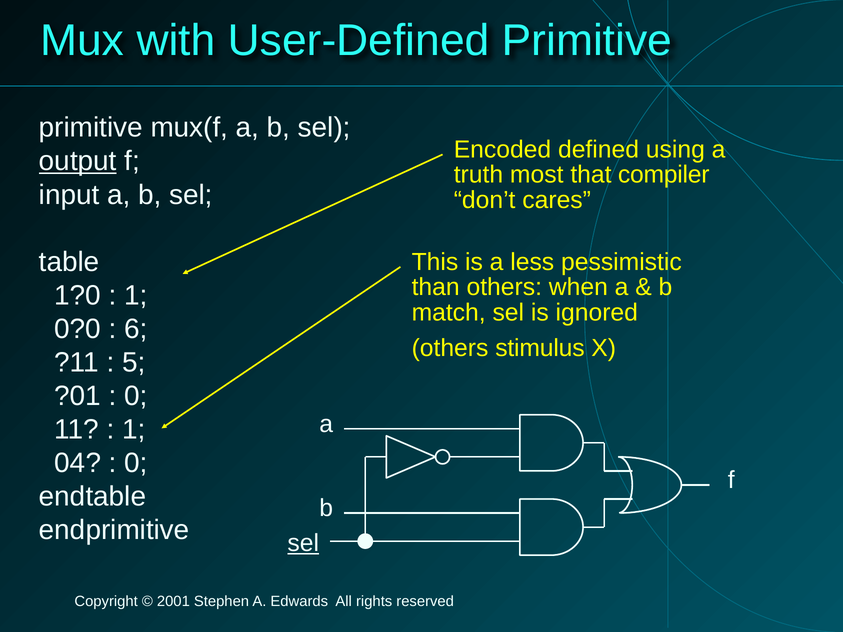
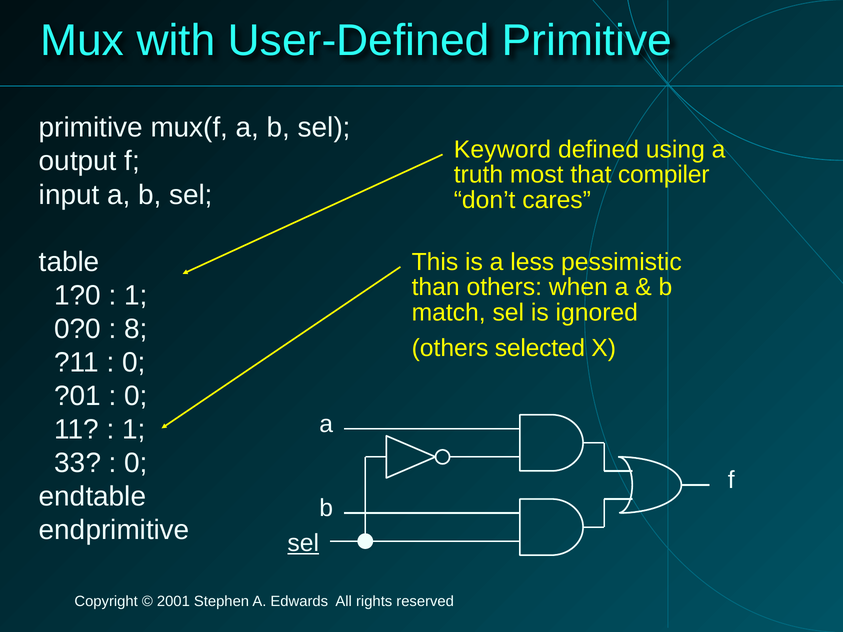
Encoded: Encoded -> Keyword (502, 150)
output underline: present -> none (78, 161)
6: 6 -> 8 (136, 329)
stimulus: stimulus -> selected (540, 348)
5: 5 -> 0 (134, 363)
04: 04 -> 33 (78, 463)
